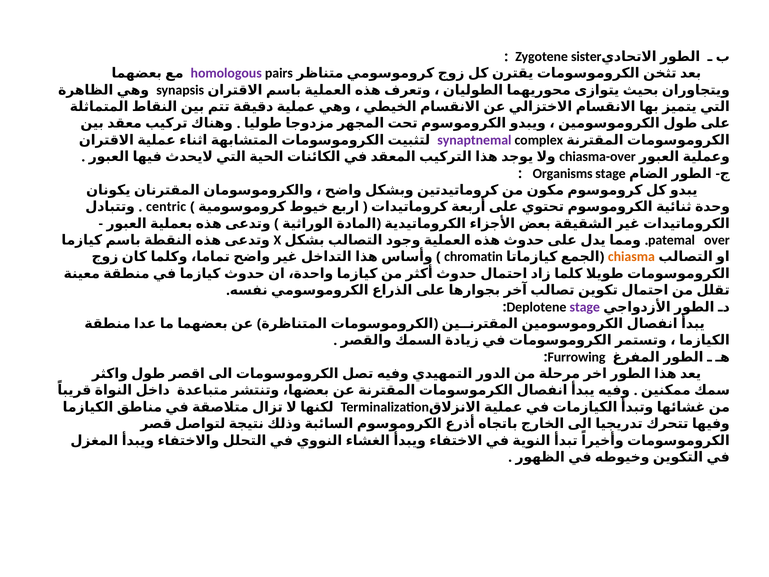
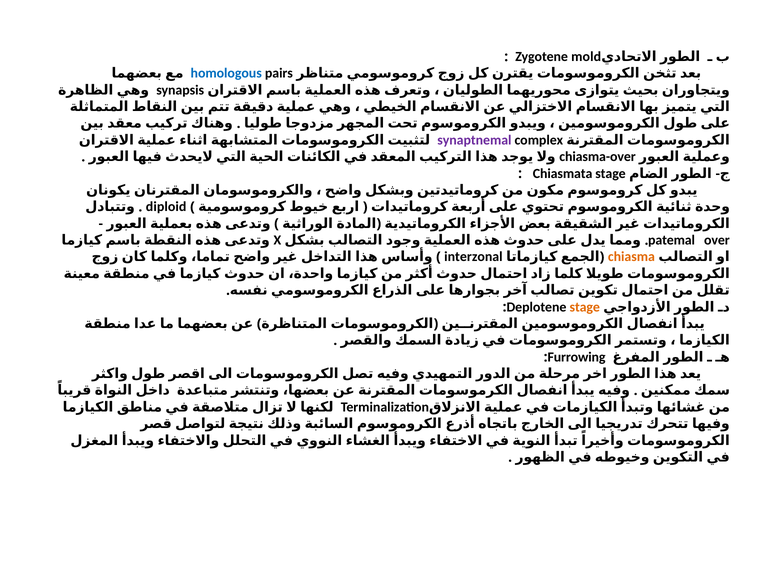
sister: sister -> mold (586, 57)
homologous colour: purple -> blue (226, 73)
Organisms: Organisms -> Chiasmata (563, 173)
centric: centric -> diploid (166, 207)
chromatin: chromatin -> interzonal (473, 257)
stage colour: purple -> orange (585, 307)
